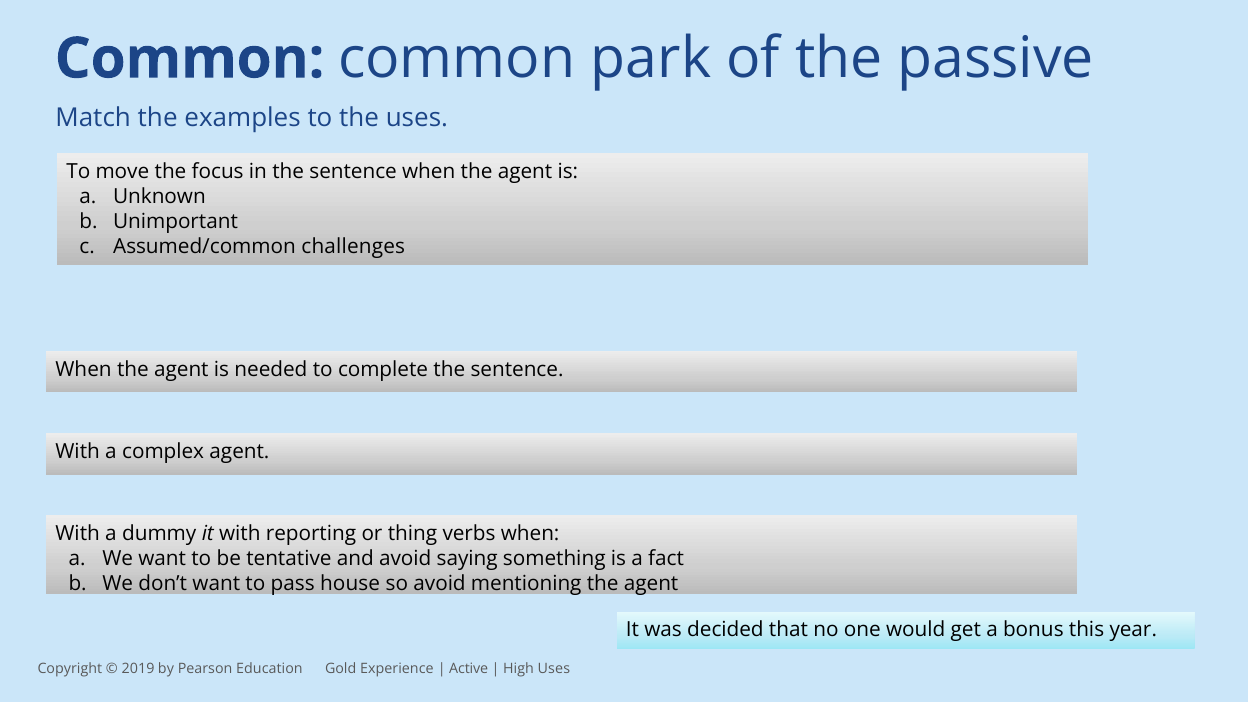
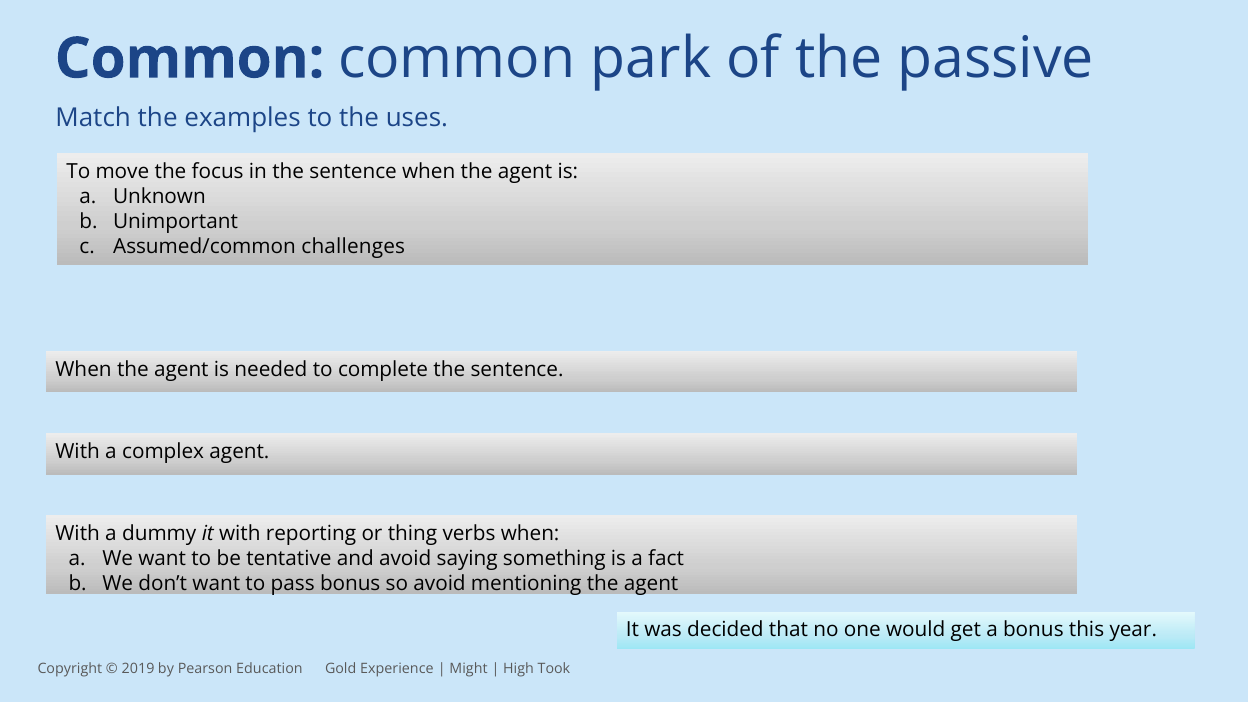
pass house: house -> bonus (350, 583)
Active: Active -> Might (469, 669)
High Uses: Uses -> Took (554, 669)
